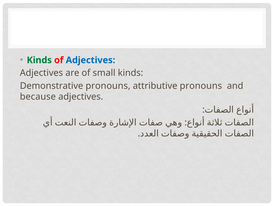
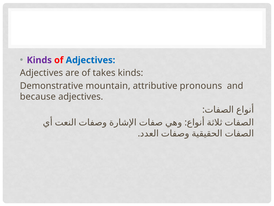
Kinds colour: green -> purple (39, 60)
small: small -> takes (104, 73)
Demonstrative pronouns: pronouns -> mountain (108, 86)
